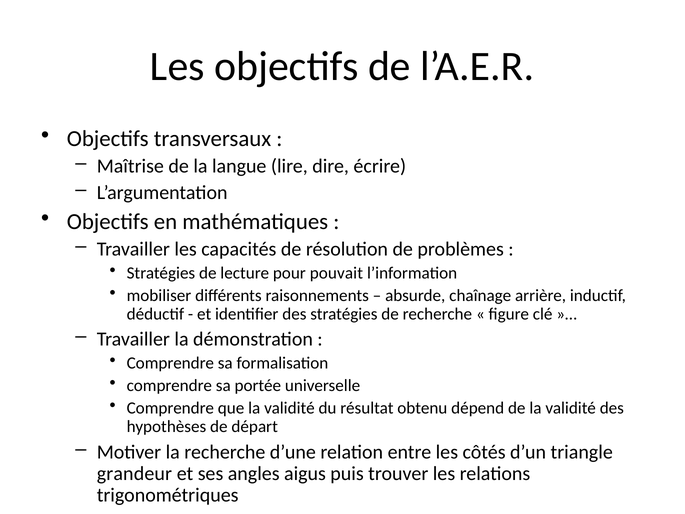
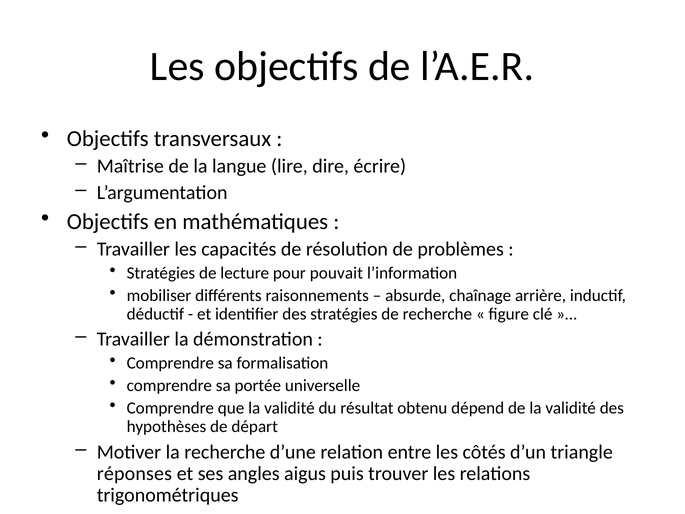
grandeur: grandeur -> réponses (134, 473)
